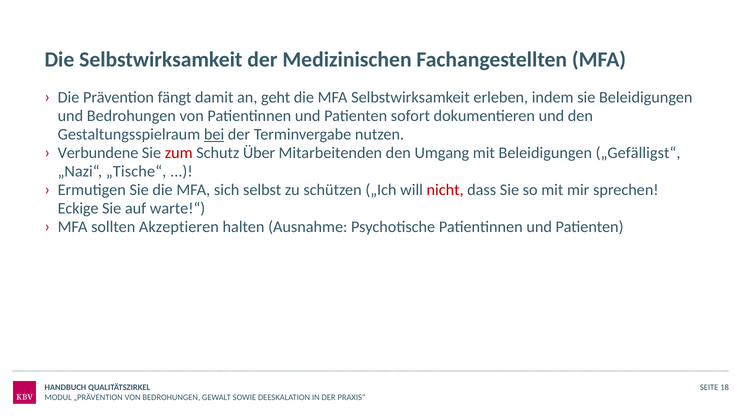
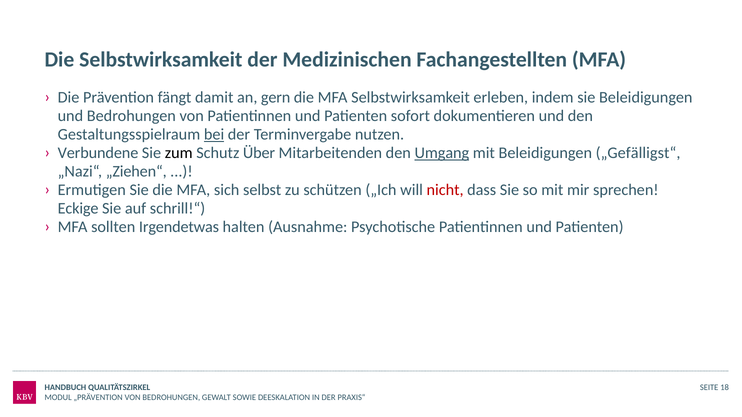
geht: geht -> gern (276, 98)
zum colour: red -> black (179, 153)
Umgang underline: none -> present (442, 153)
„Tische“: „Tische“ -> „Ziehen“ (136, 172)
warte!“: warte!“ -> schrill!“ (178, 209)
Akzeptieren: Akzeptieren -> Irgendetwas (179, 227)
